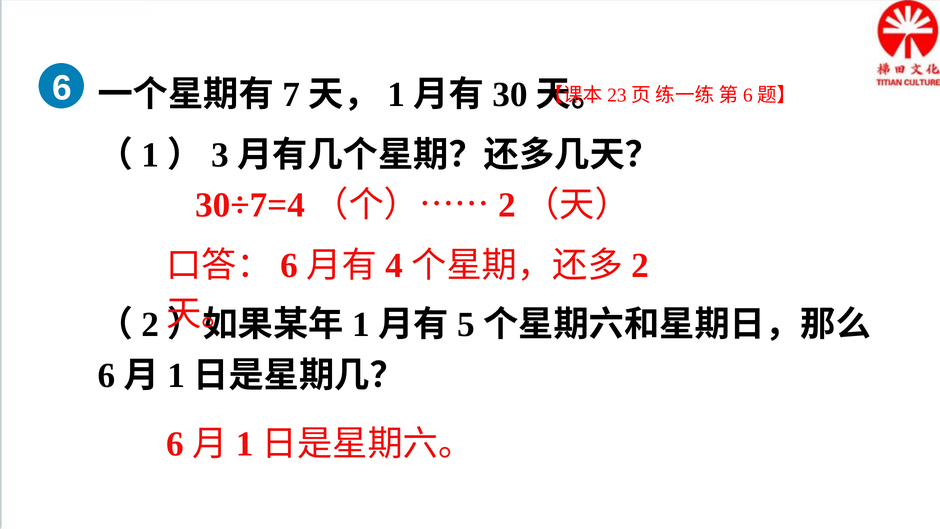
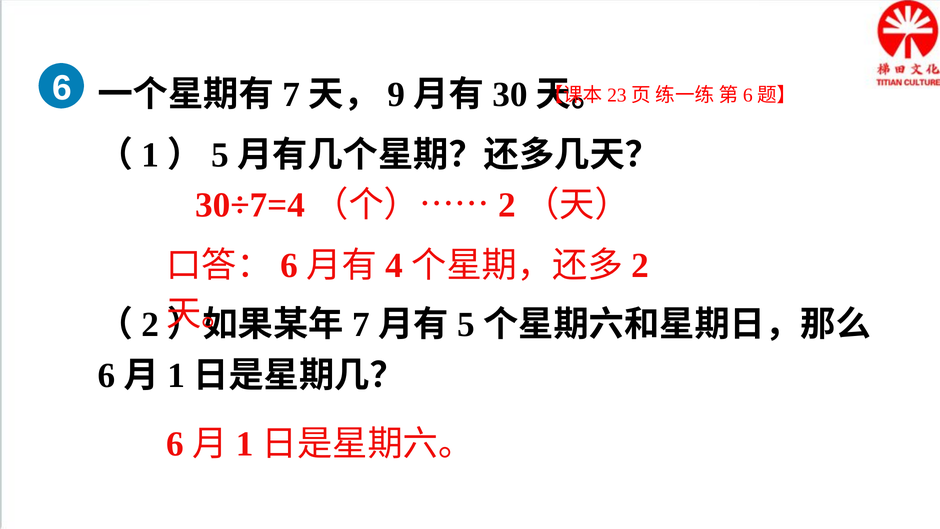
1: 1 -> 9 (396, 94)
3: 3 -> 5 (220, 155)
1: 1 -> 7 (361, 325)
